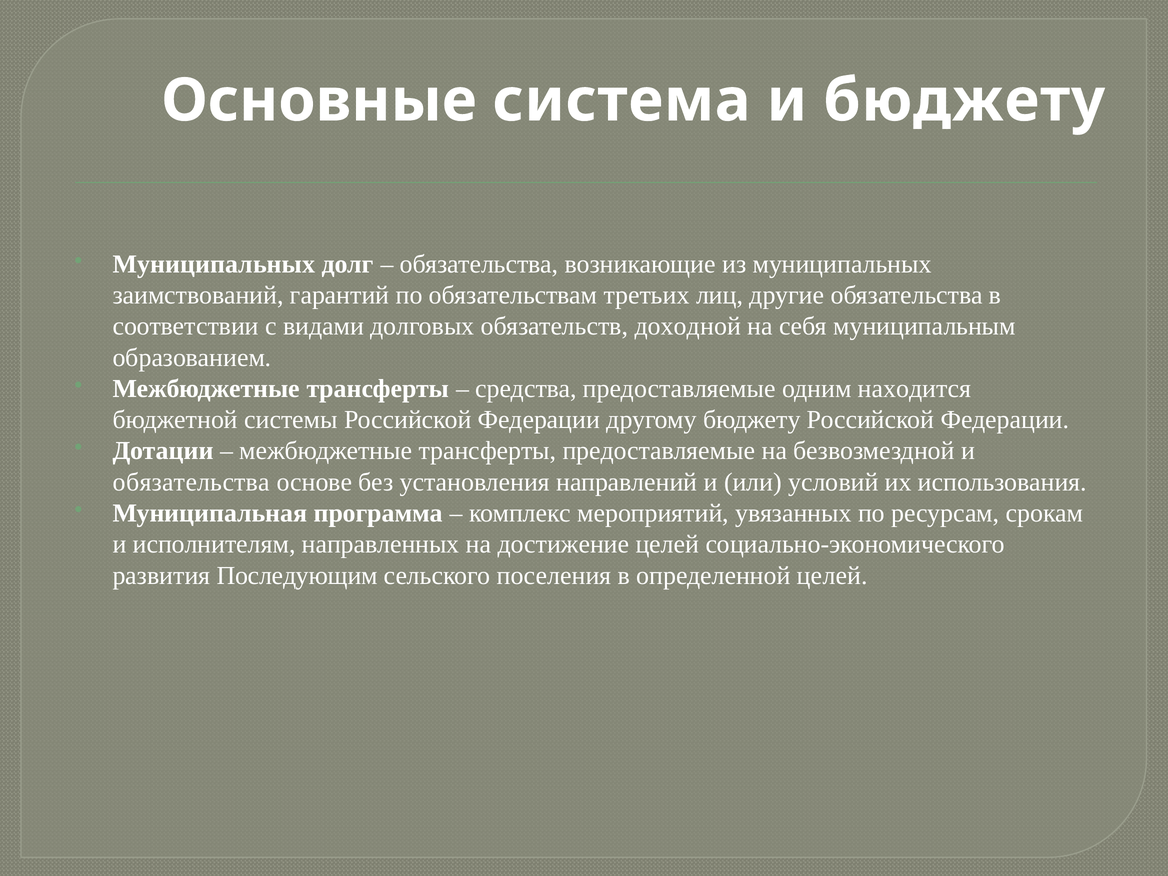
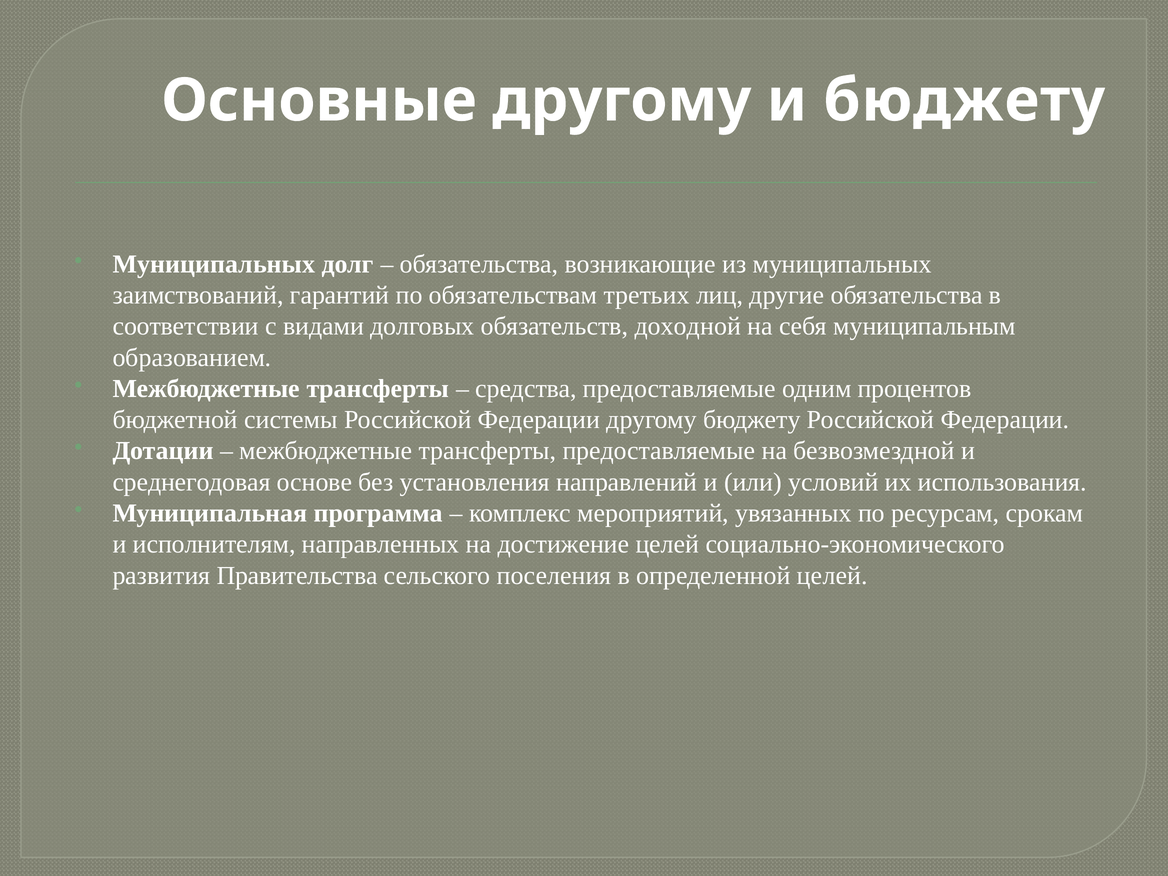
Основные система: система -> другому (622, 101)
находится: находится -> процентов (915, 389)
обязательства: обязательства -> среднегодовая (192, 482)
Последующим: Последующим -> Правительства (297, 575)
